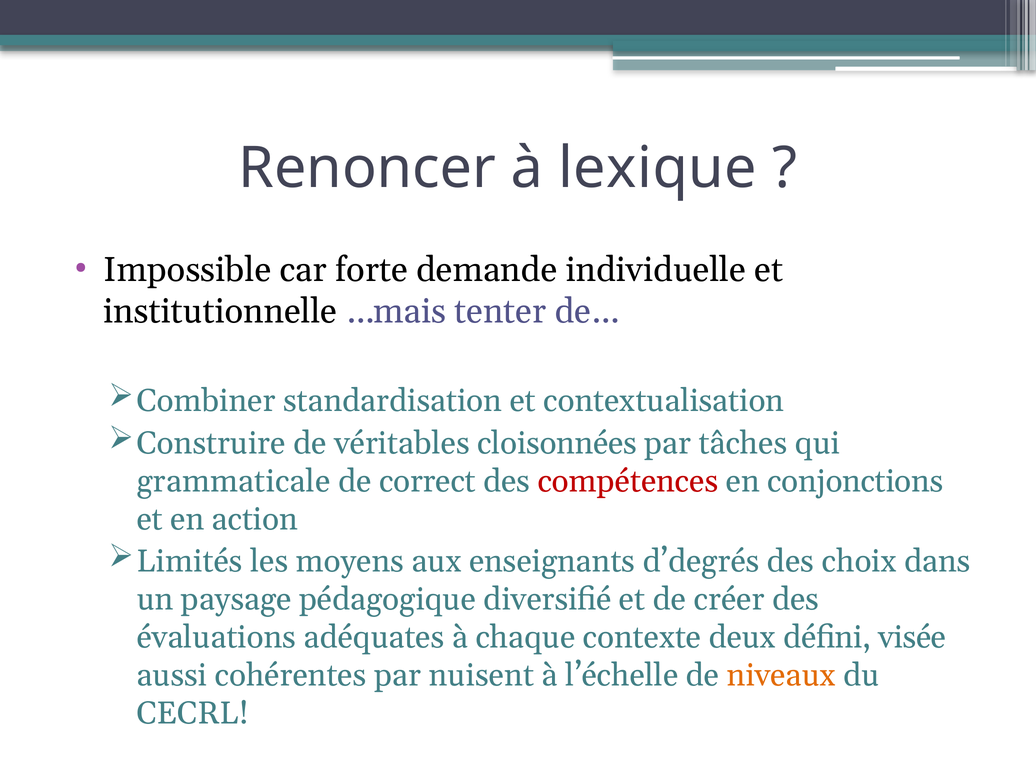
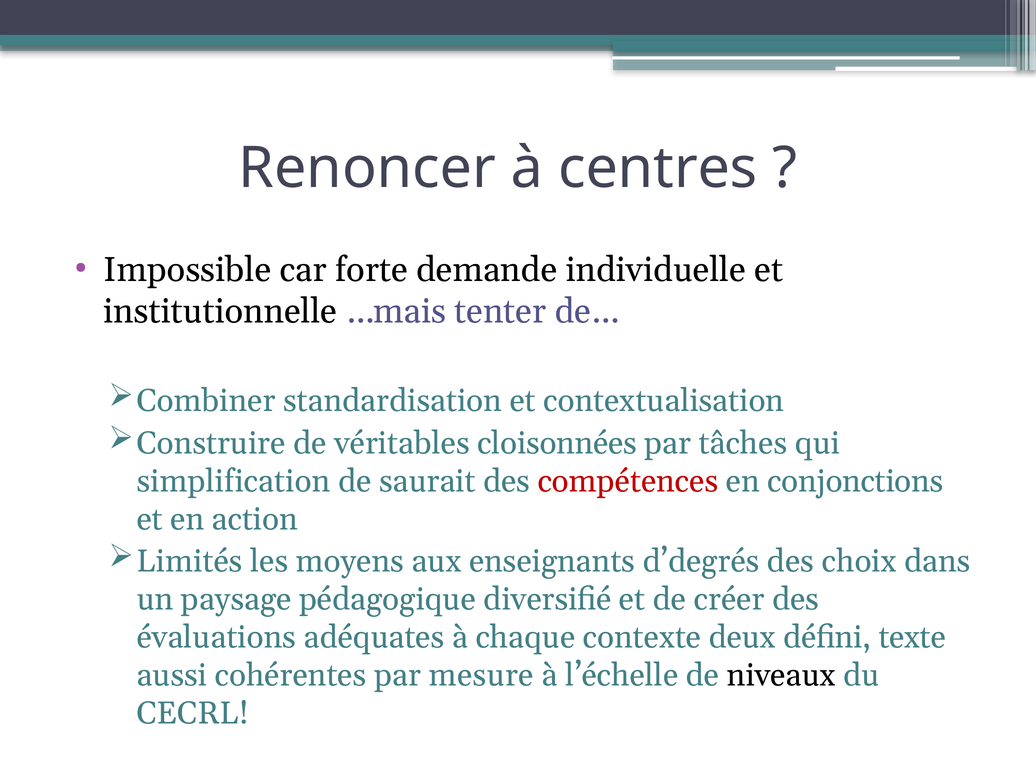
lexique: lexique -> centres (658, 168)
grammaticale: grammaticale -> simplification (234, 481)
correct: correct -> saurait (427, 481)
visée: visée -> texte (912, 637)
nuisent: nuisent -> mesure (481, 675)
niveaux colour: orange -> black (781, 675)
